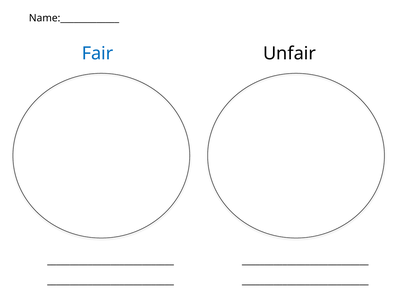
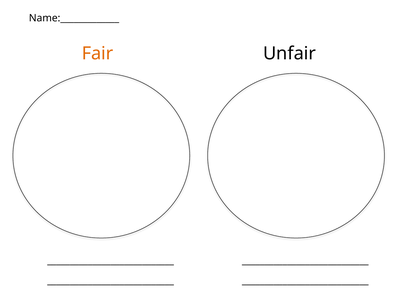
Fair colour: blue -> orange (98, 54)
